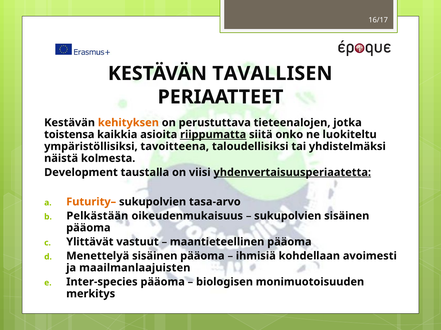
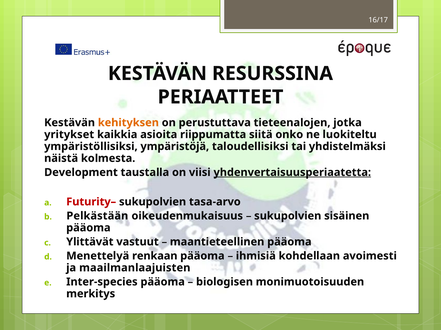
TAVALLISEN: TAVALLISEN -> RESURSSINA (272, 74)
toistensa: toistensa -> yritykset (69, 135)
riippumatta underline: present -> none (213, 135)
tavoitteena: tavoitteena -> ympäristöjä (175, 147)
Futurity– colour: orange -> red (91, 202)
Menettelyä sisäinen: sisäinen -> renkaan (155, 256)
